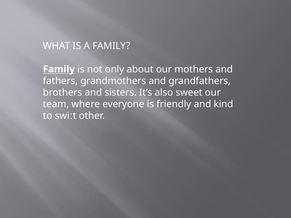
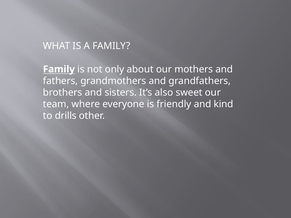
swiːt: swiːt -> drills (66, 116)
